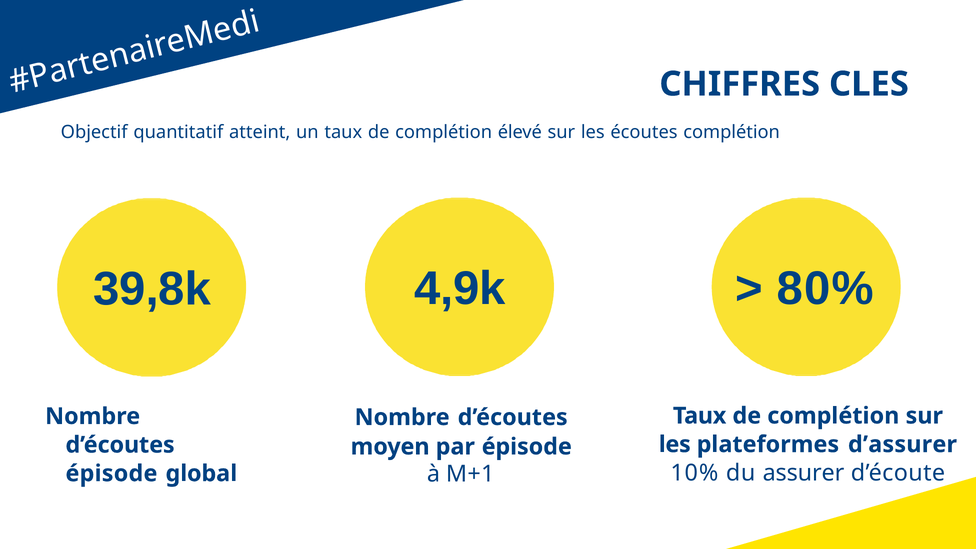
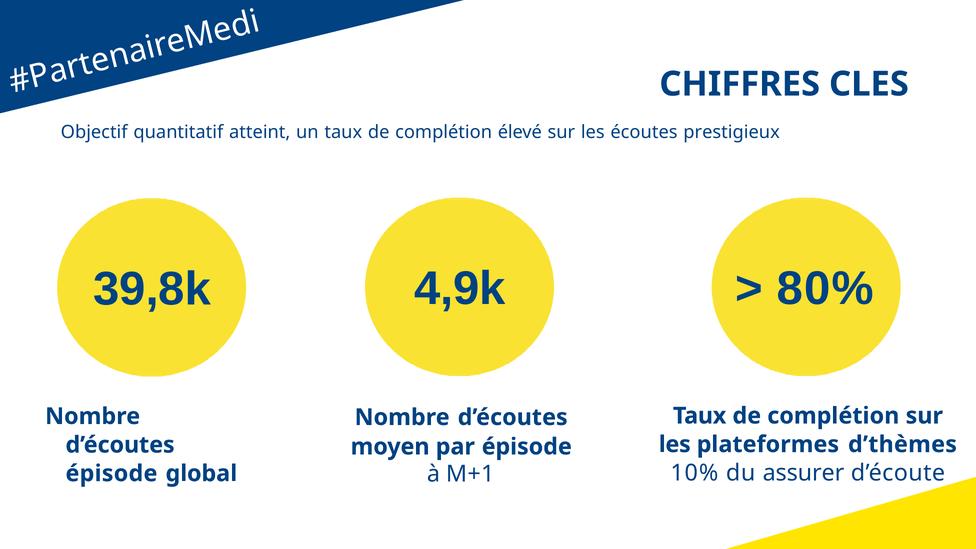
écoutes complétion: complétion -> prestigieux (732, 132)
d’assurer: d’assurer -> d’thèmes (902, 444)
